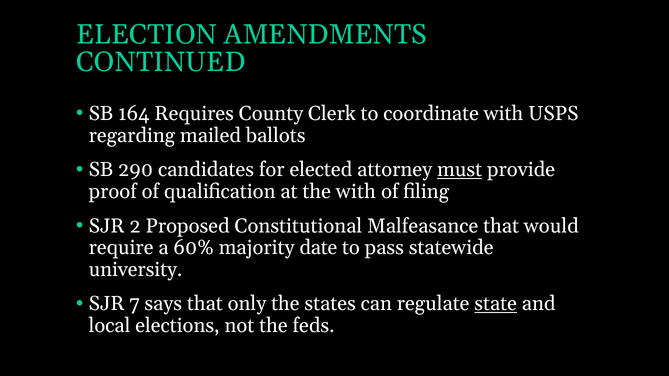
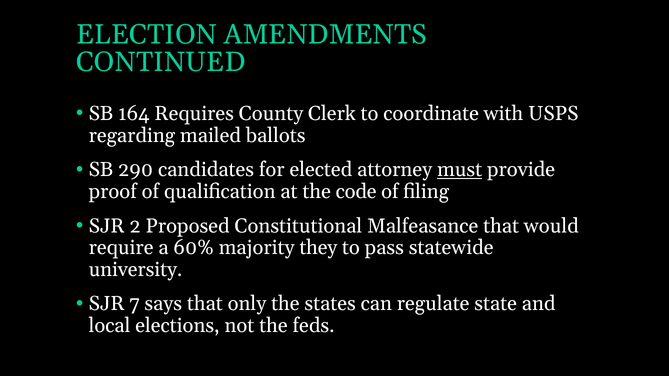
the with: with -> code (356, 192)
date: date -> they (318, 248)
state underline: present -> none (496, 304)
